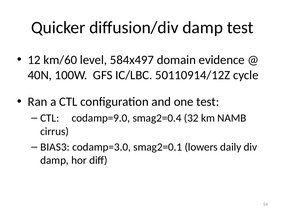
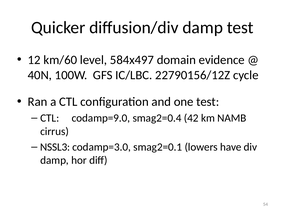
50110914/12Z: 50110914/12Z -> 22790156/12Z (193, 75)
32: 32 -> 42 (191, 118)
BIAS3: BIAS3 -> NSSL3 (55, 147)
daily: daily -> have (231, 147)
